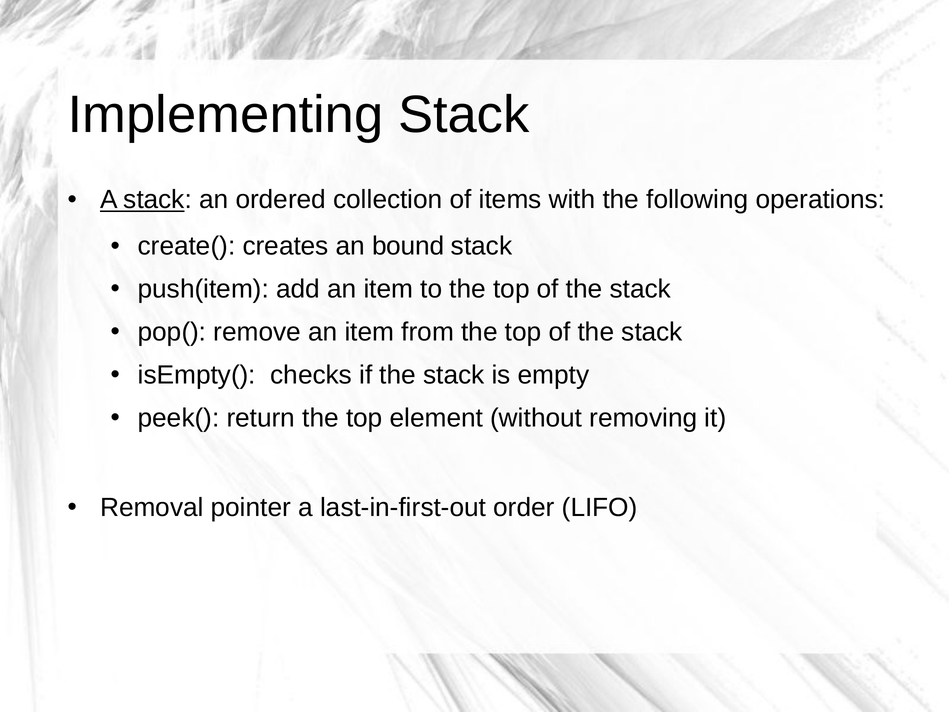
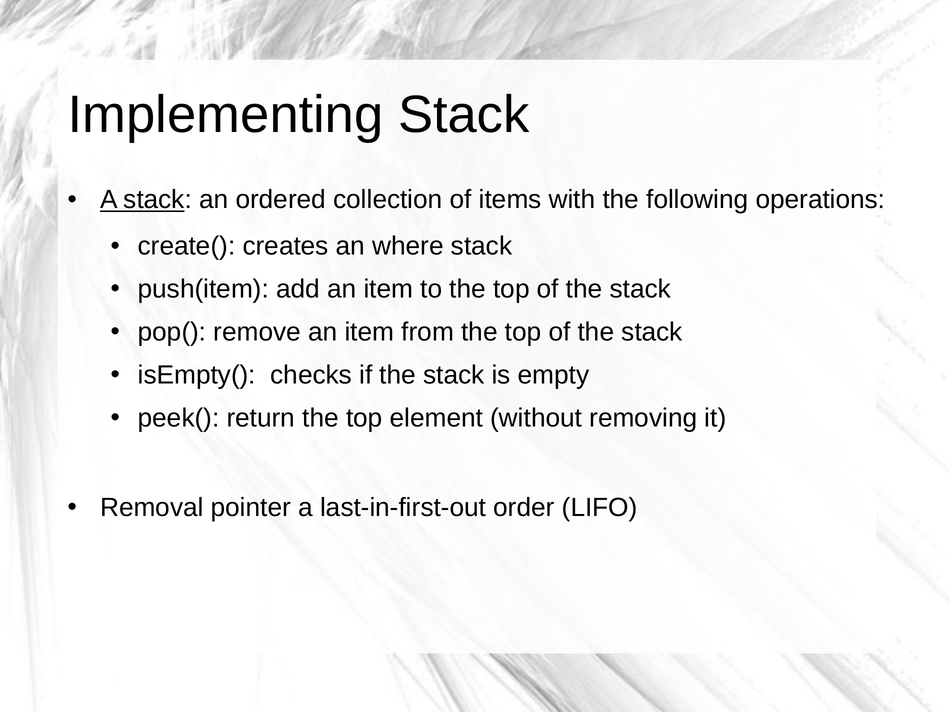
bound: bound -> where (408, 246)
